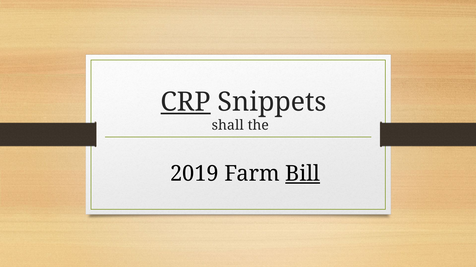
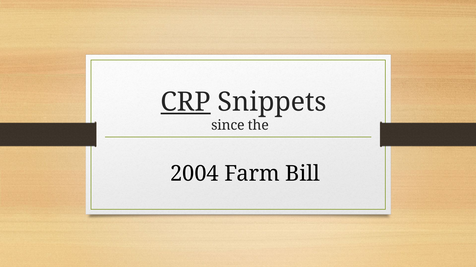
shall: shall -> since (228, 126)
2019: 2019 -> 2004 (194, 174)
Bill underline: present -> none (303, 174)
